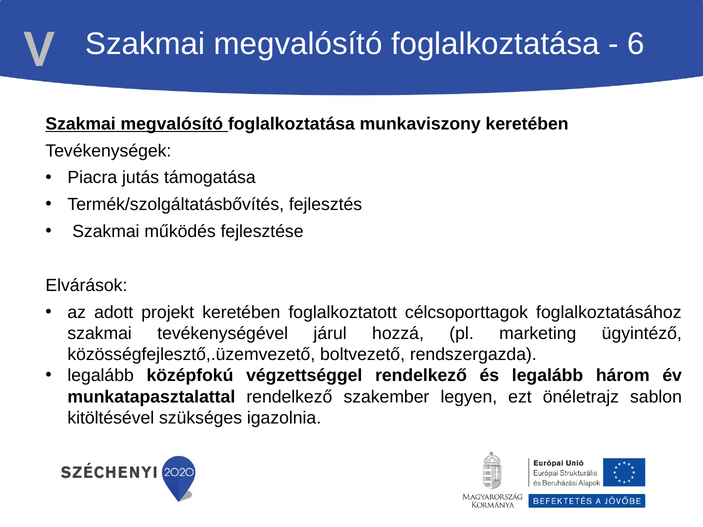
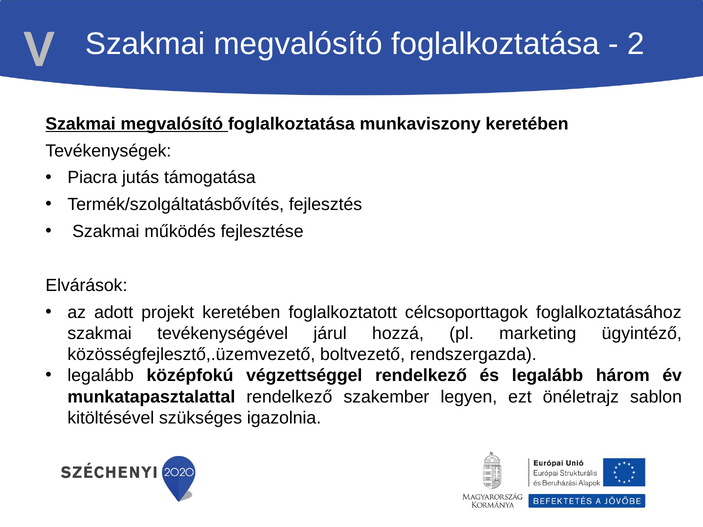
6: 6 -> 2 (636, 44)
